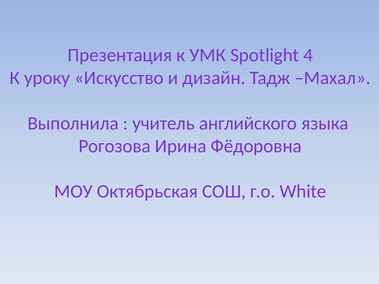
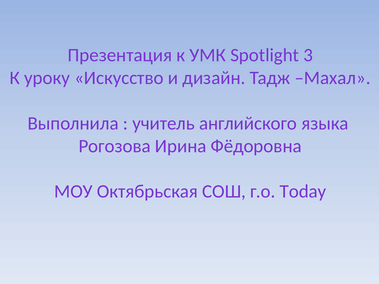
4: 4 -> 3 (308, 55)
White: White -> Today (303, 192)
